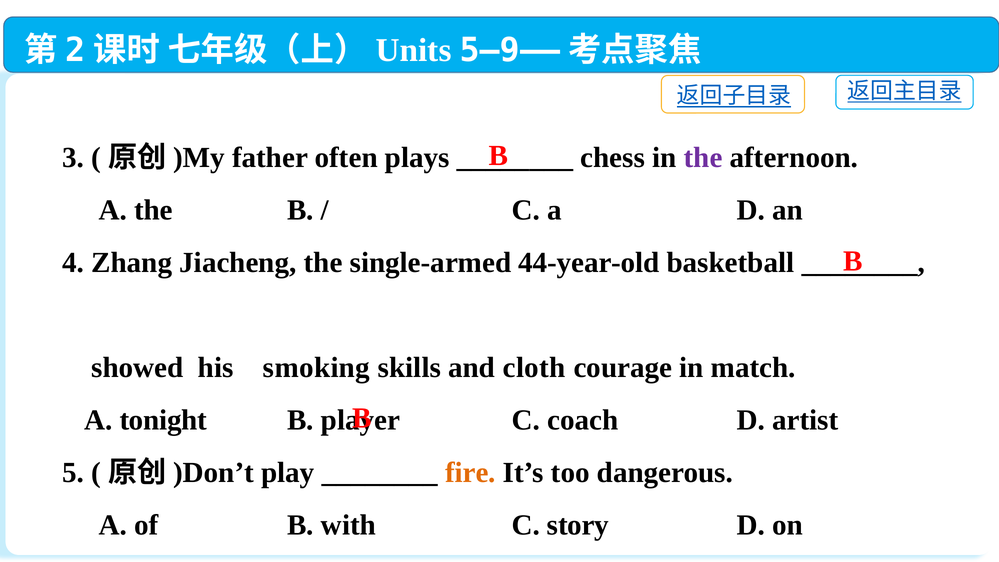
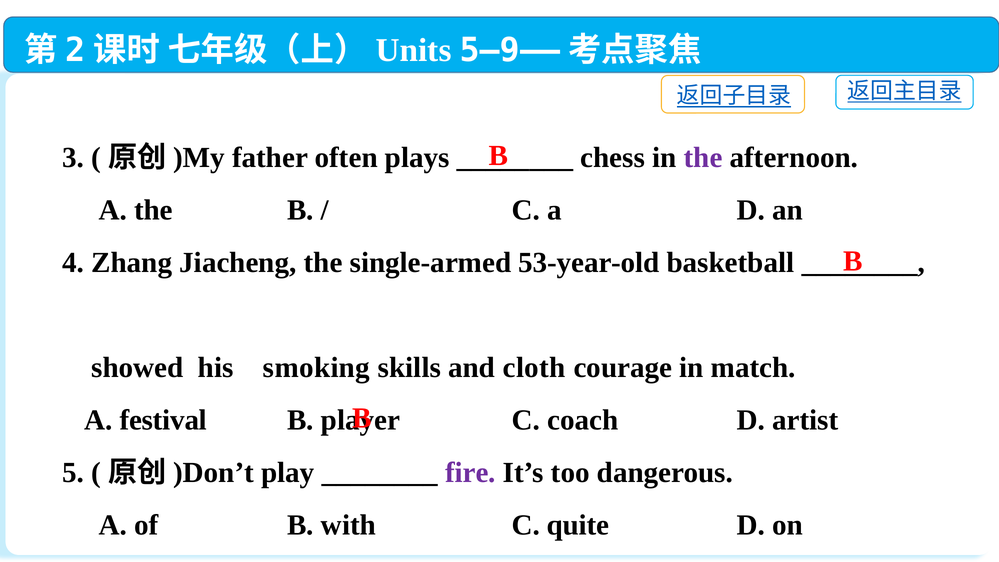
44-year-old: 44-year-old -> 53-year-old (589, 263)
tonight: tonight -> festival (163, 420)
fire colour: orange -> purple (470, 473)
story: story -> quite (578, 525)
